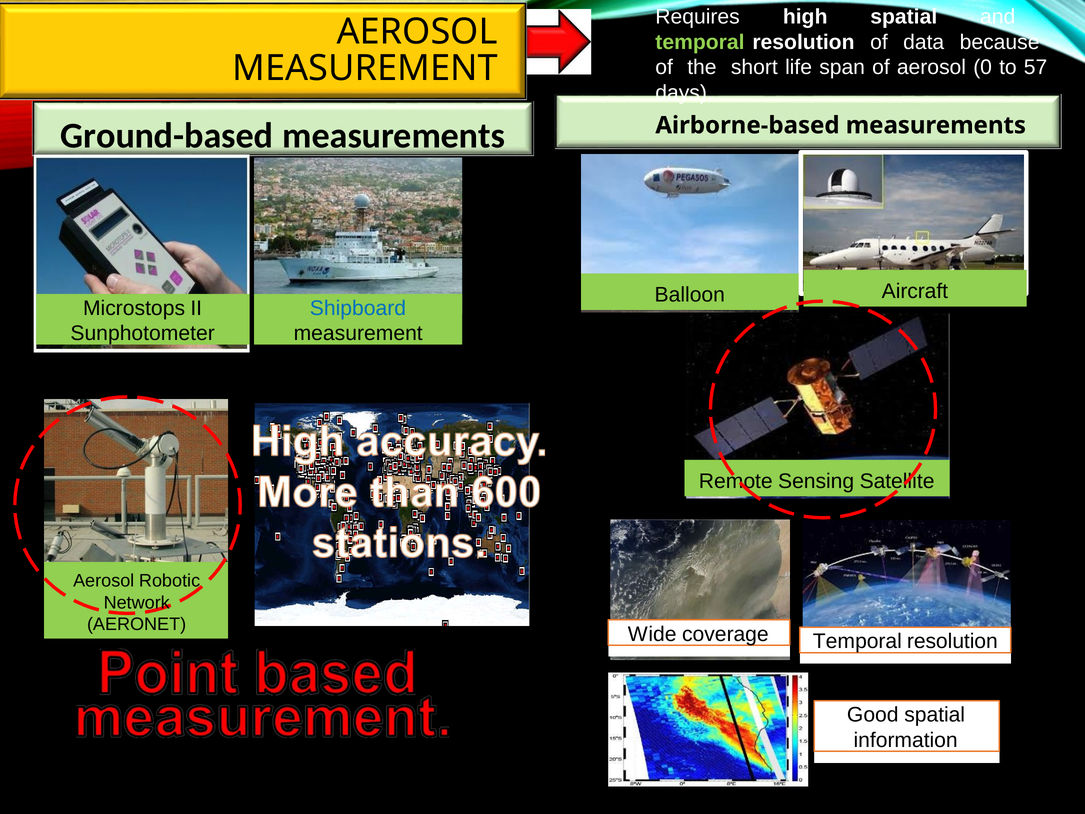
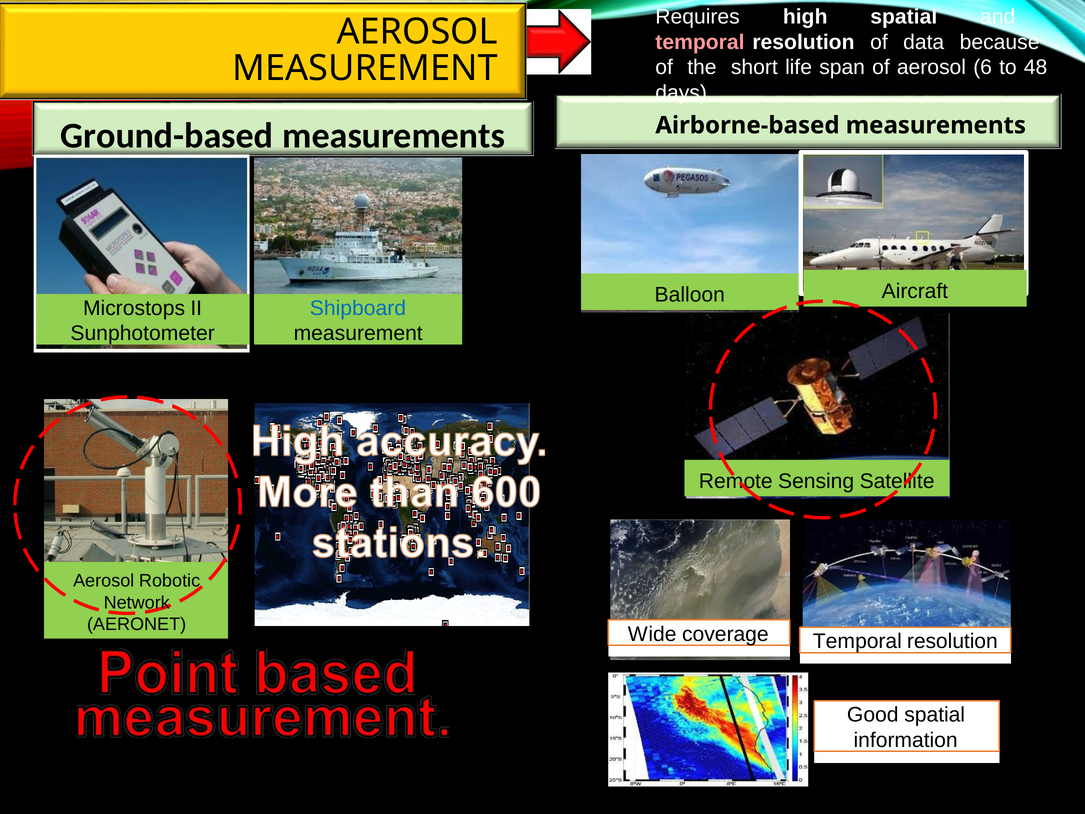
temporal colour: light green -> pink (700, 42)
0: 0 -> 6 (983, 67)
57: 57 -> 48 (1036, 67)
